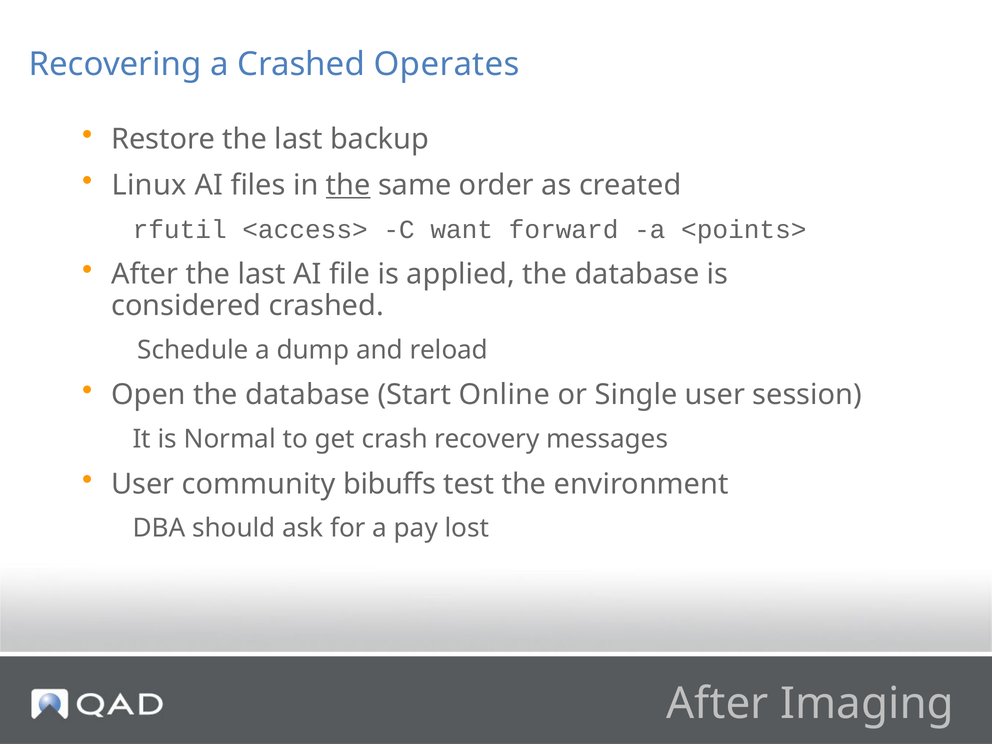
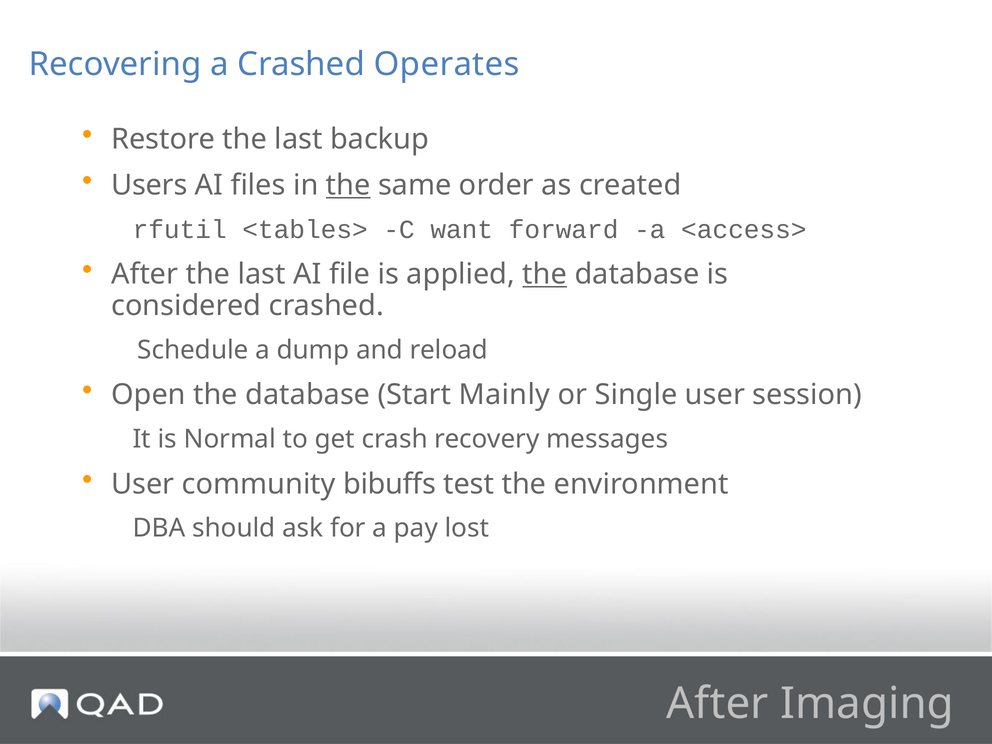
Linux: Linux -> Users (149, 185)
<access>: <access> -> <tables> (305, 229)
<points>: <points> -> <access> (744, 229)
the underline: none -> present (545, 274)
Online: Online -> Mainly (504, 395)
